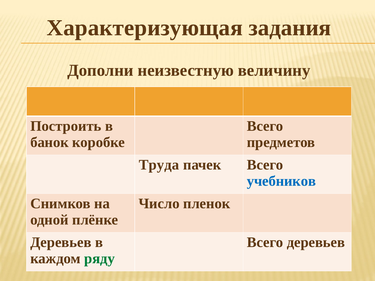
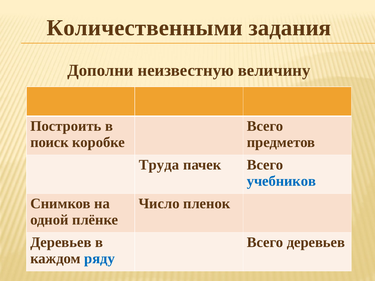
Характеризующая: Характеризующая -> Количественными (145, 28)
банок: банок -> поиск (50, 142)
ряду colour: green -> blue (100, 259)
